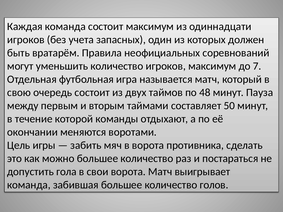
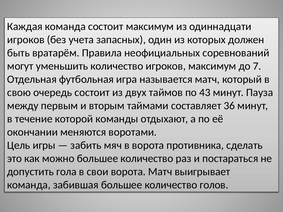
48: 48 -> 43 (205, 93)
50: 50 -> 36 (229, 106)
